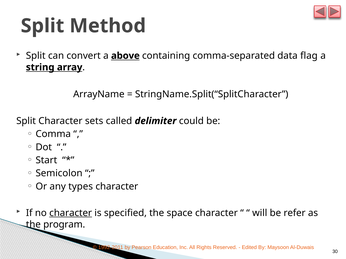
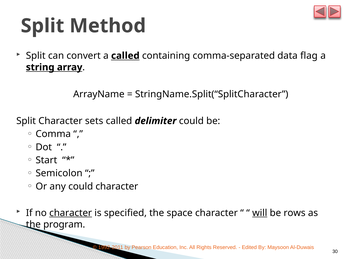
a above: above -> called (125, 56)
any types: types -> could (81, 187)
will underline: none -> present (260, 213)
refer: refer -> rows (295, 213)
